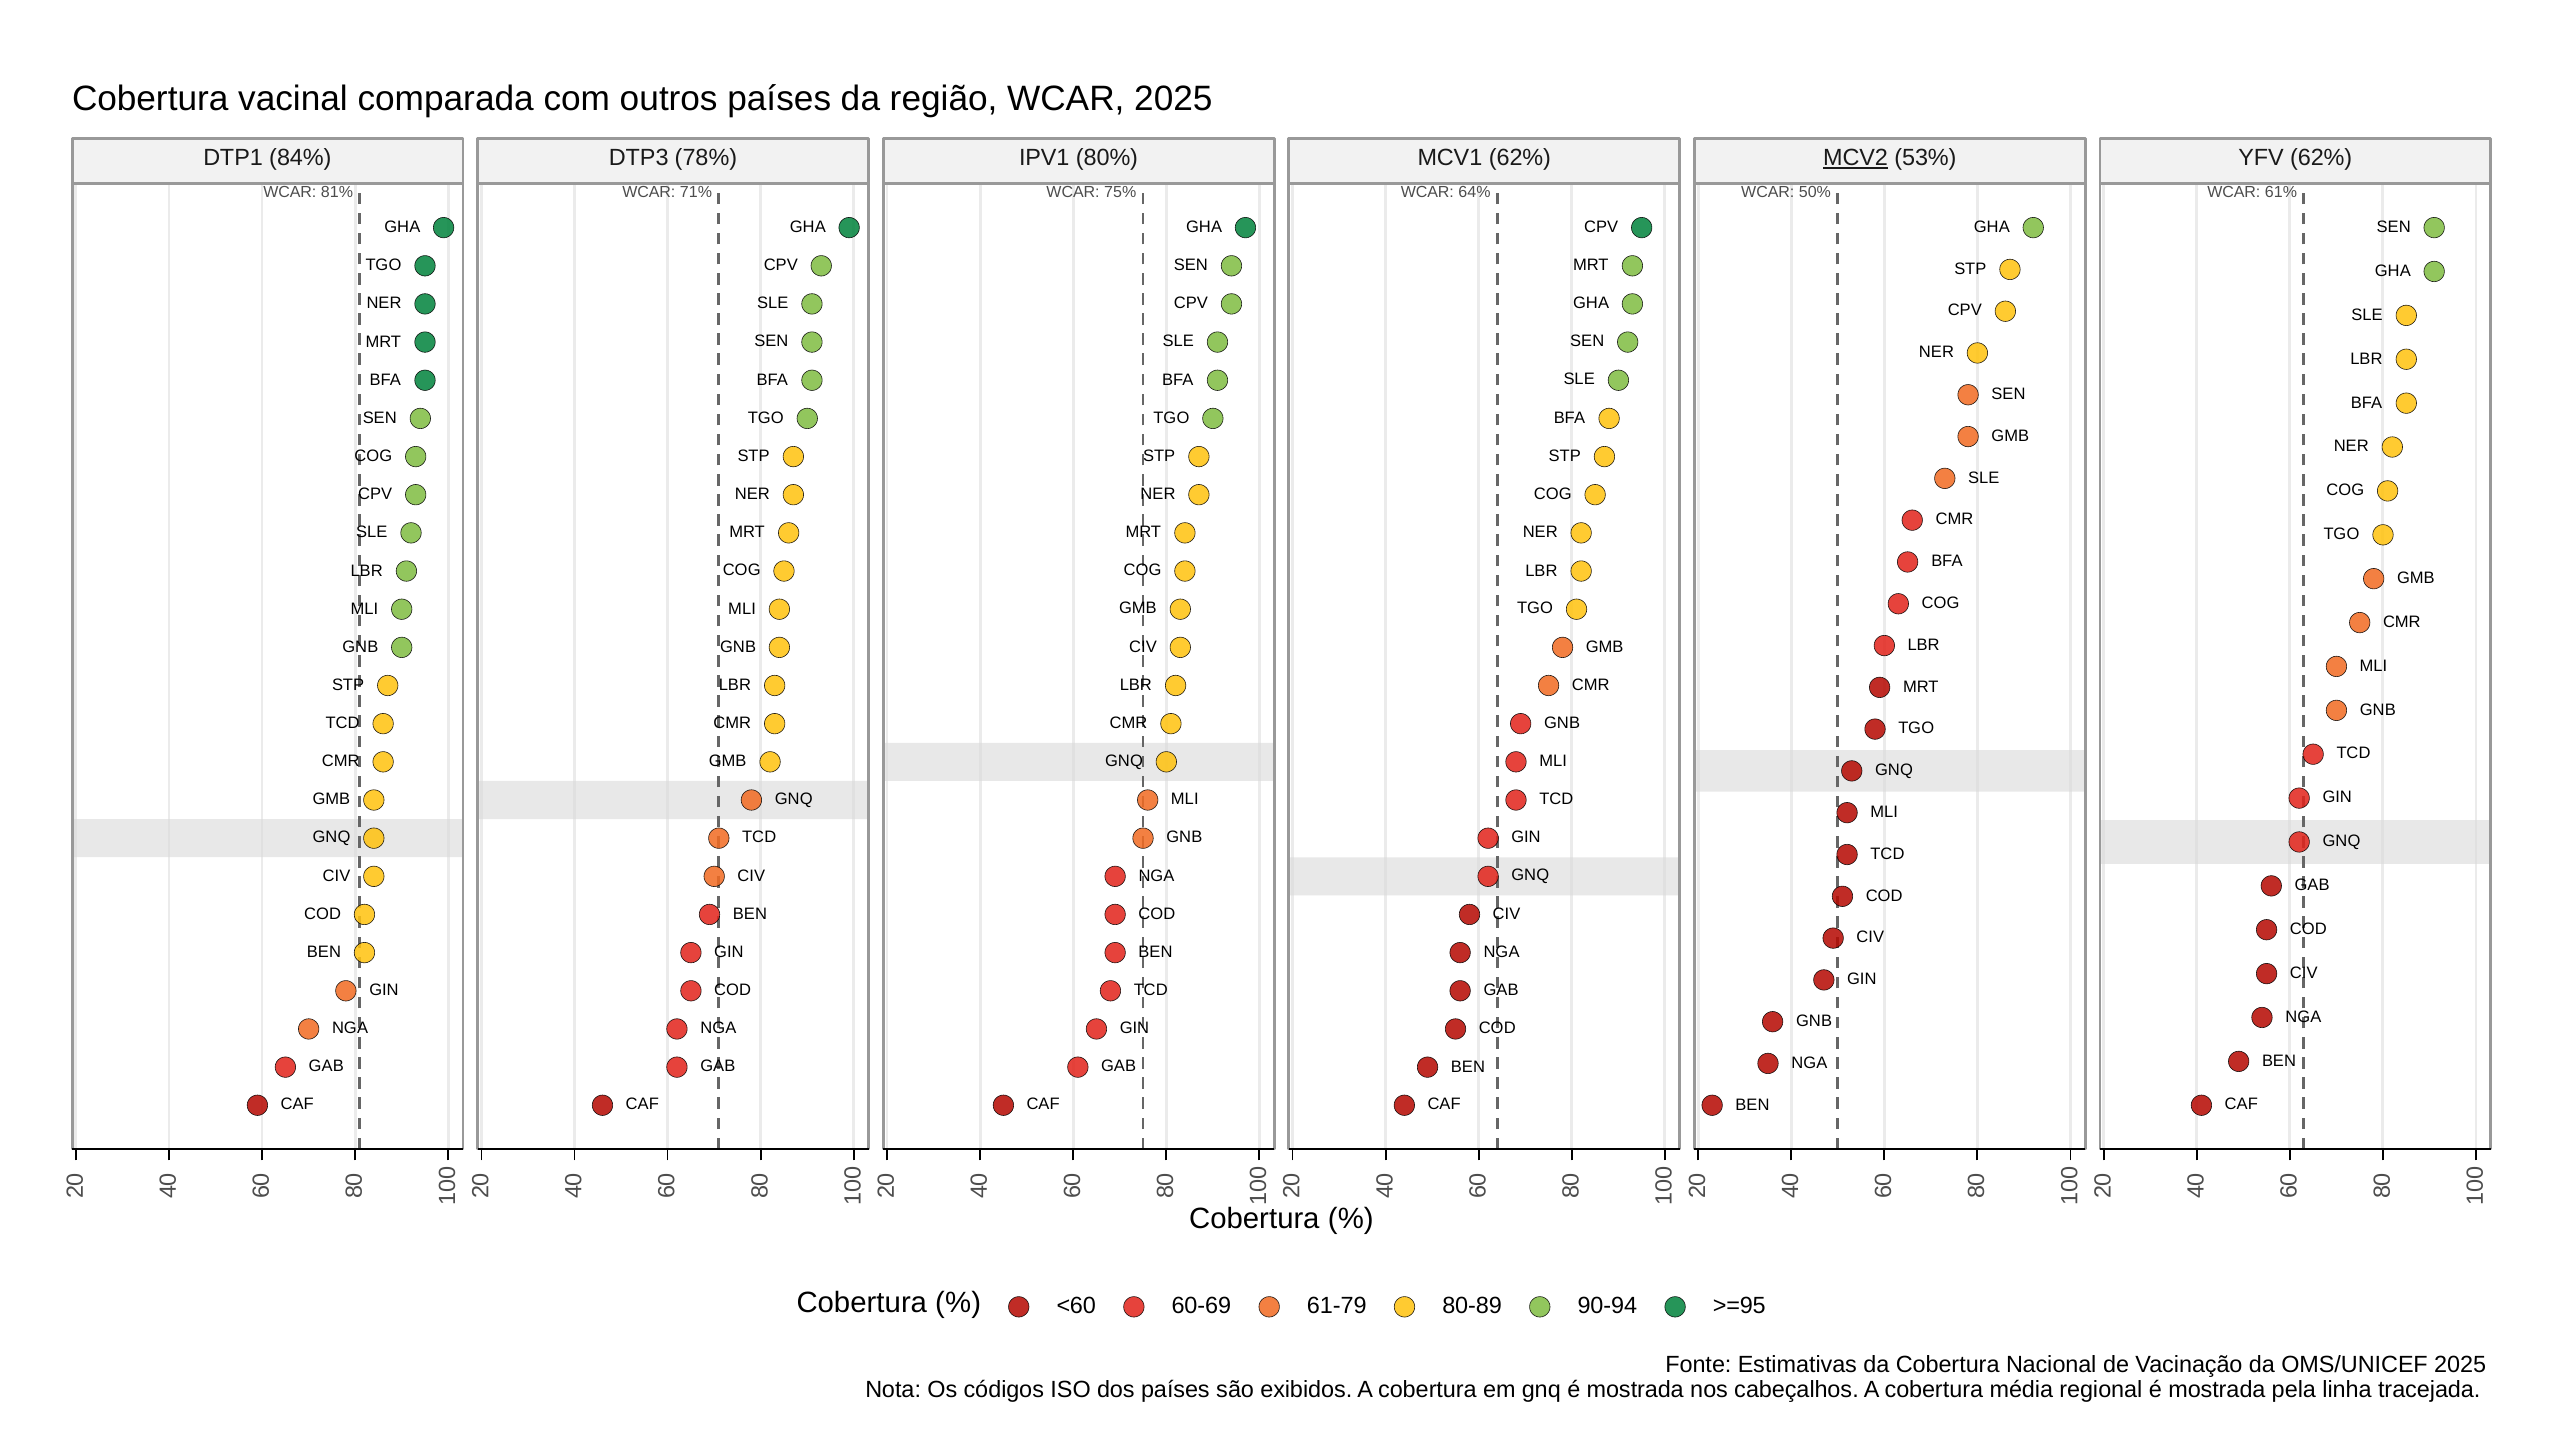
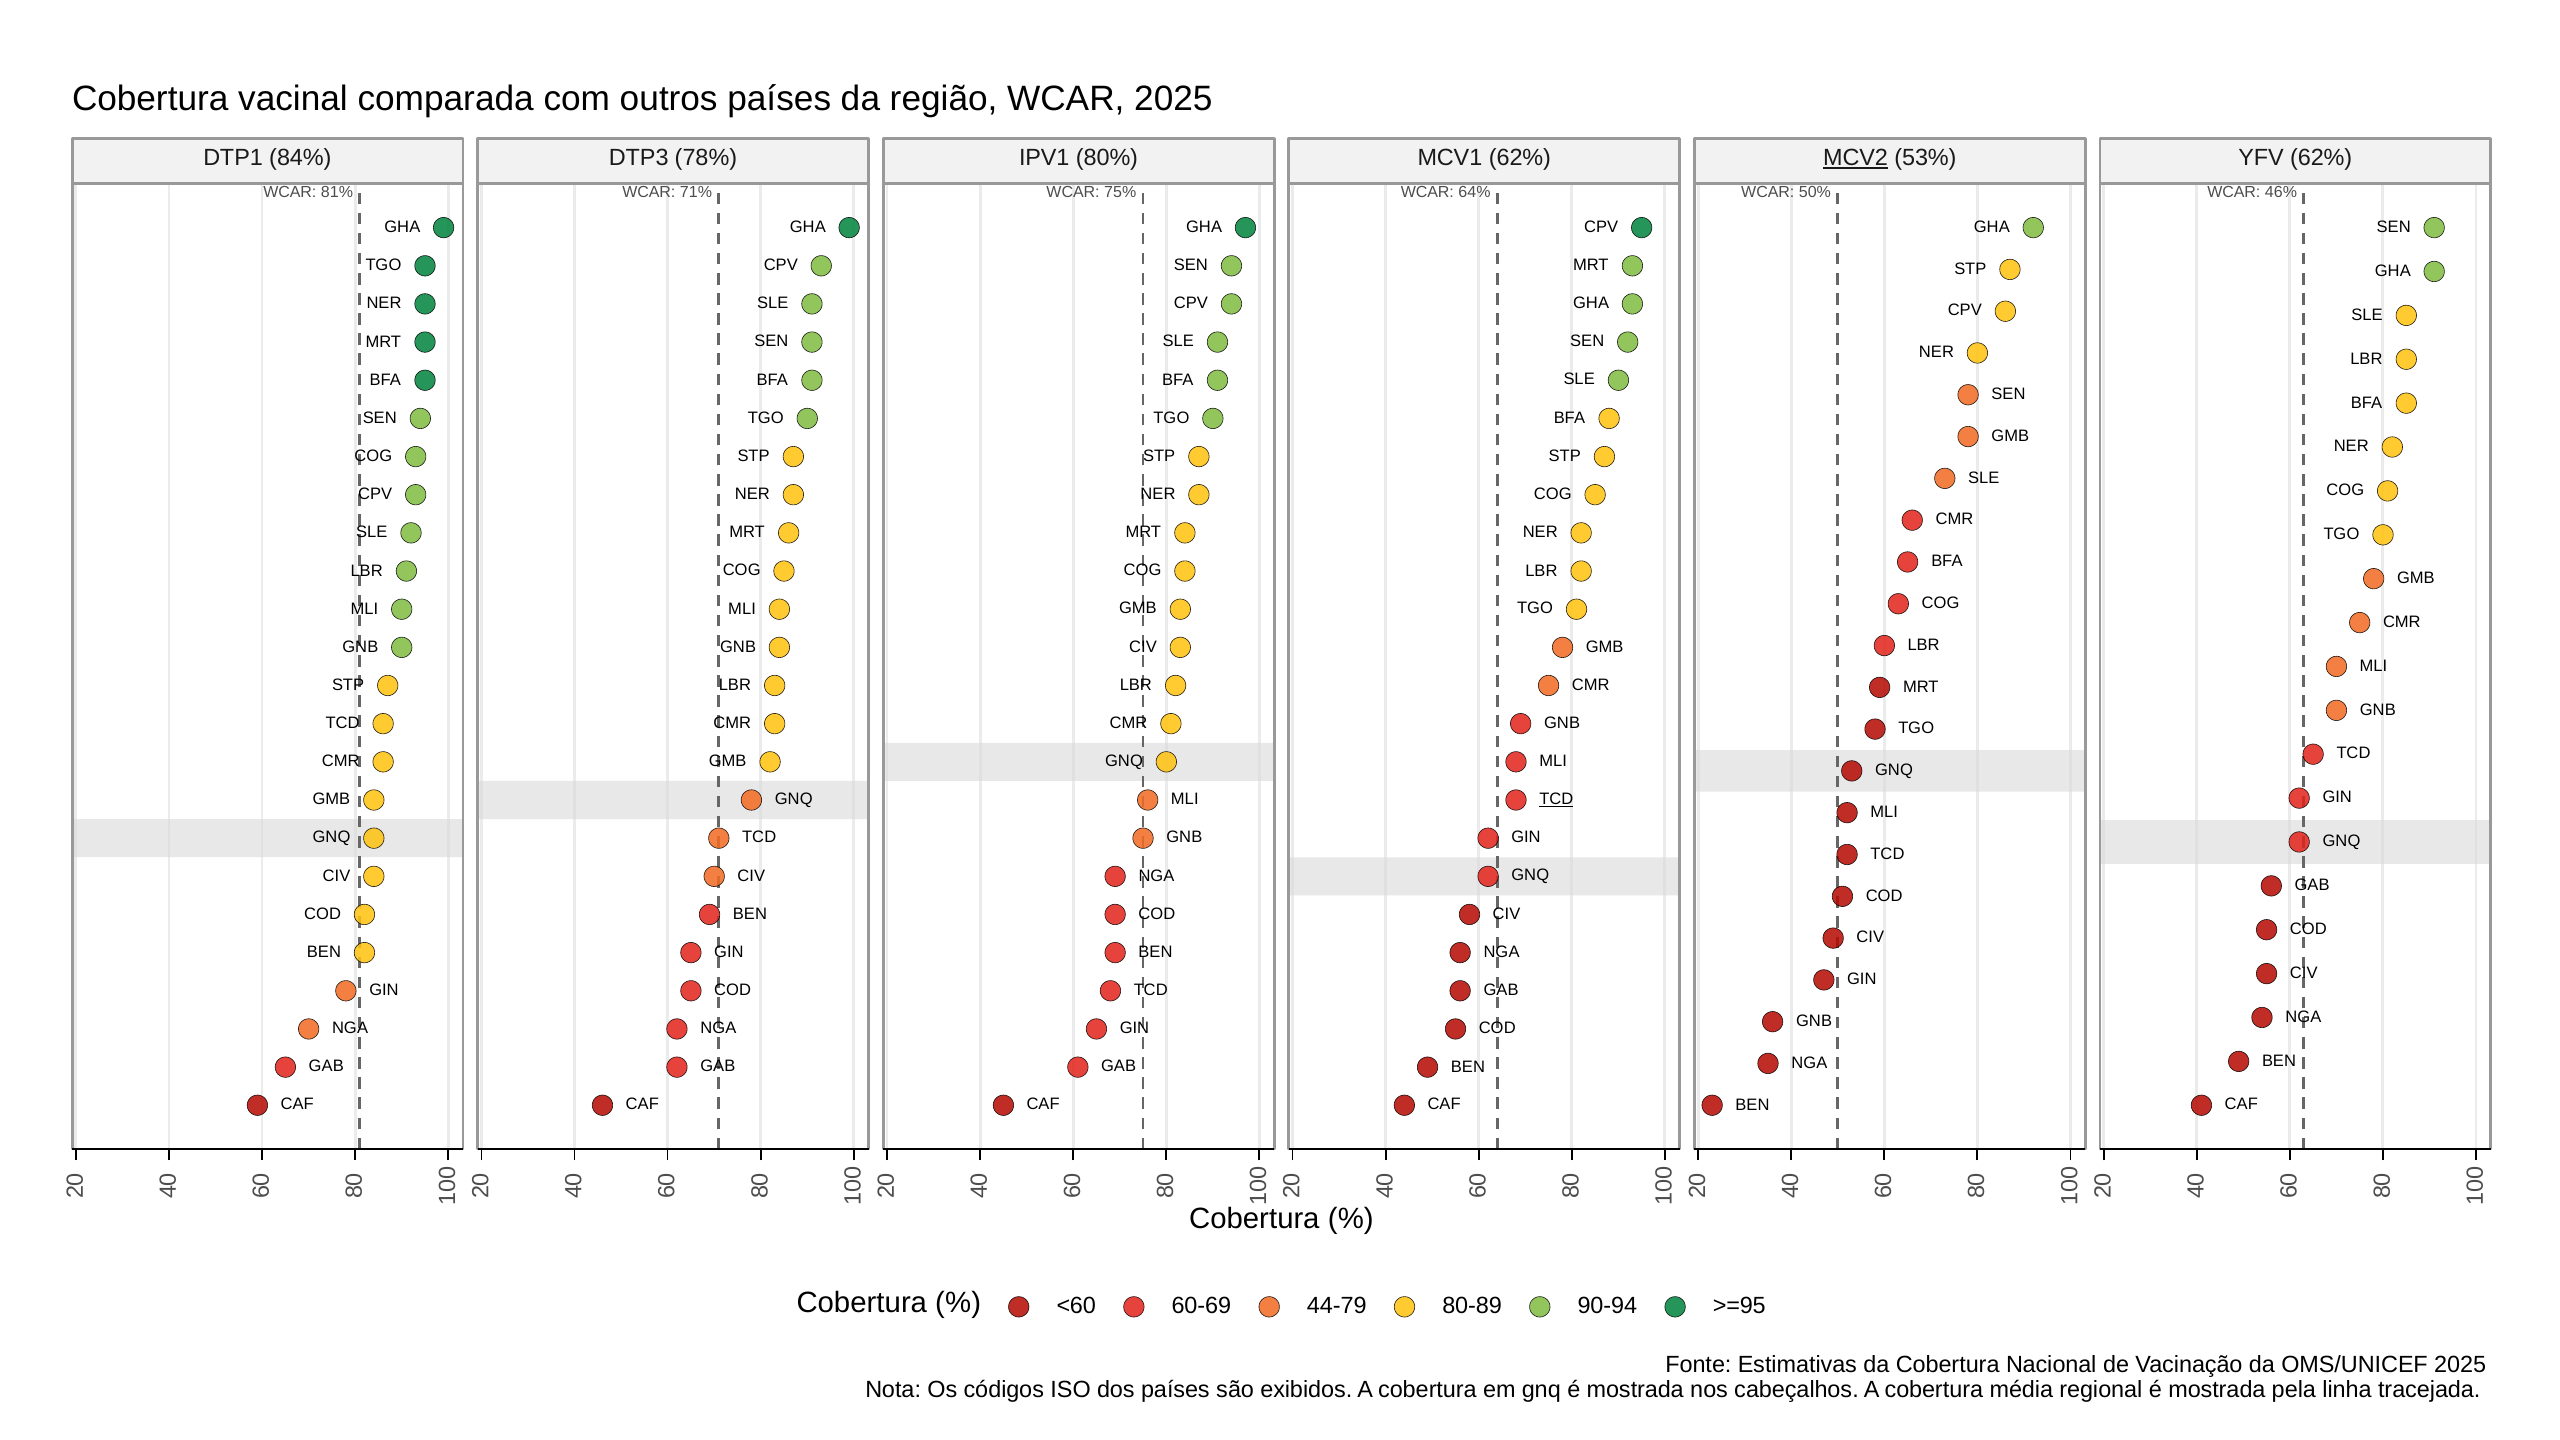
61%: 61% -> 46% (2281, 192)
TCD underline: none -> present (1556, 799)
61-79: 61-79 -> 44-79 (1337, 1306)
